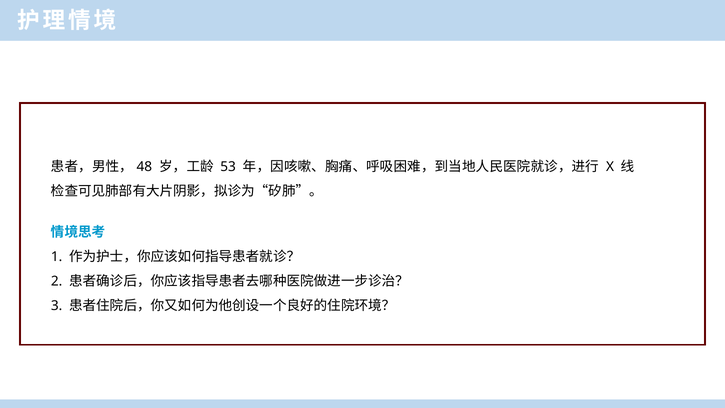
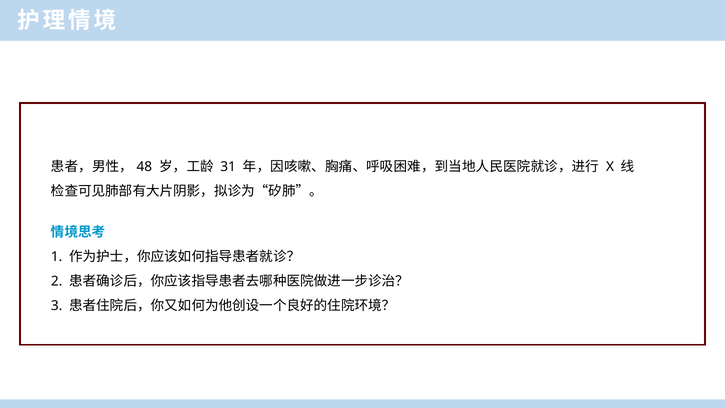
53: 53 -> 31 (228, 167)
